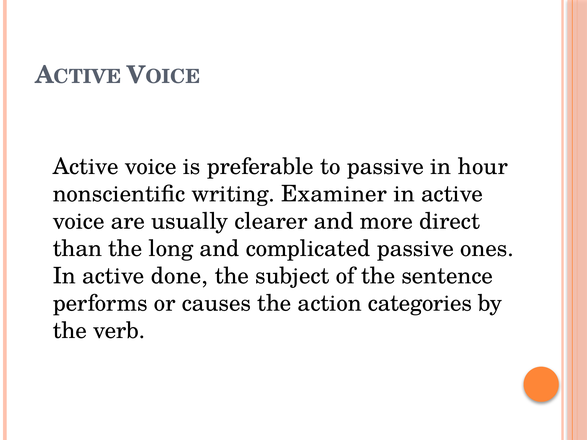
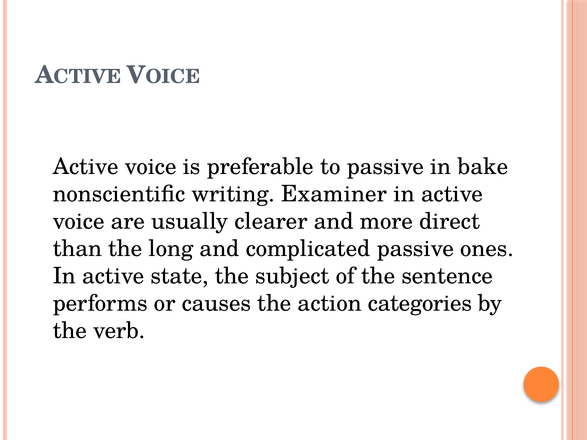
hour: hour -> bake (483, 167)
done: done -> state (179, 276)
